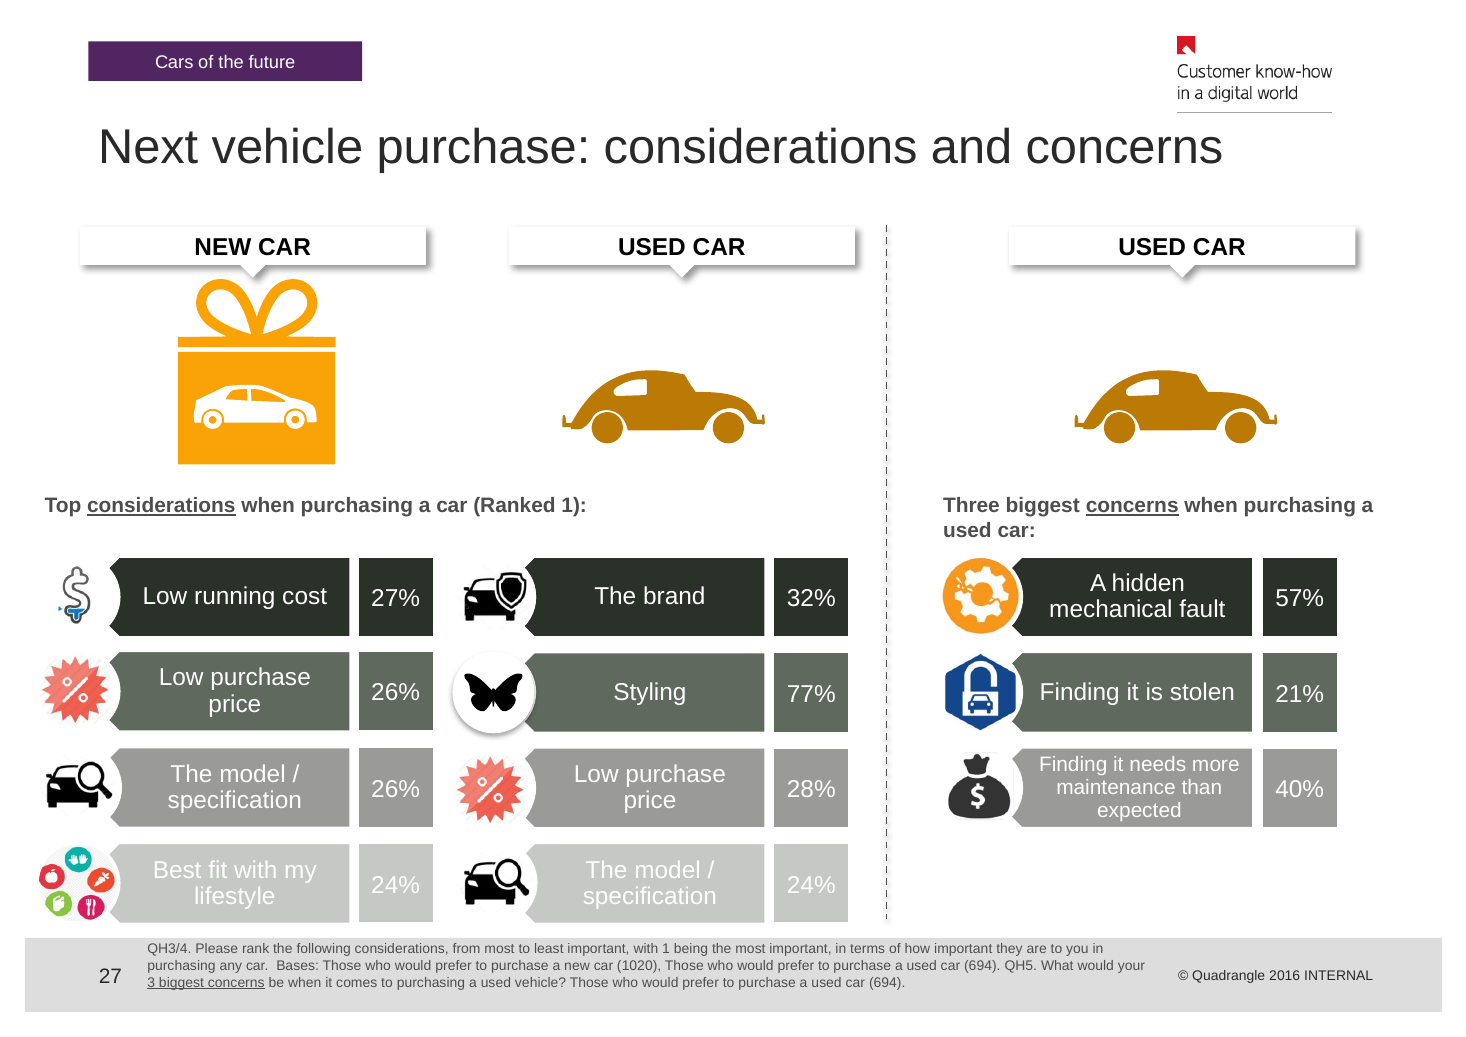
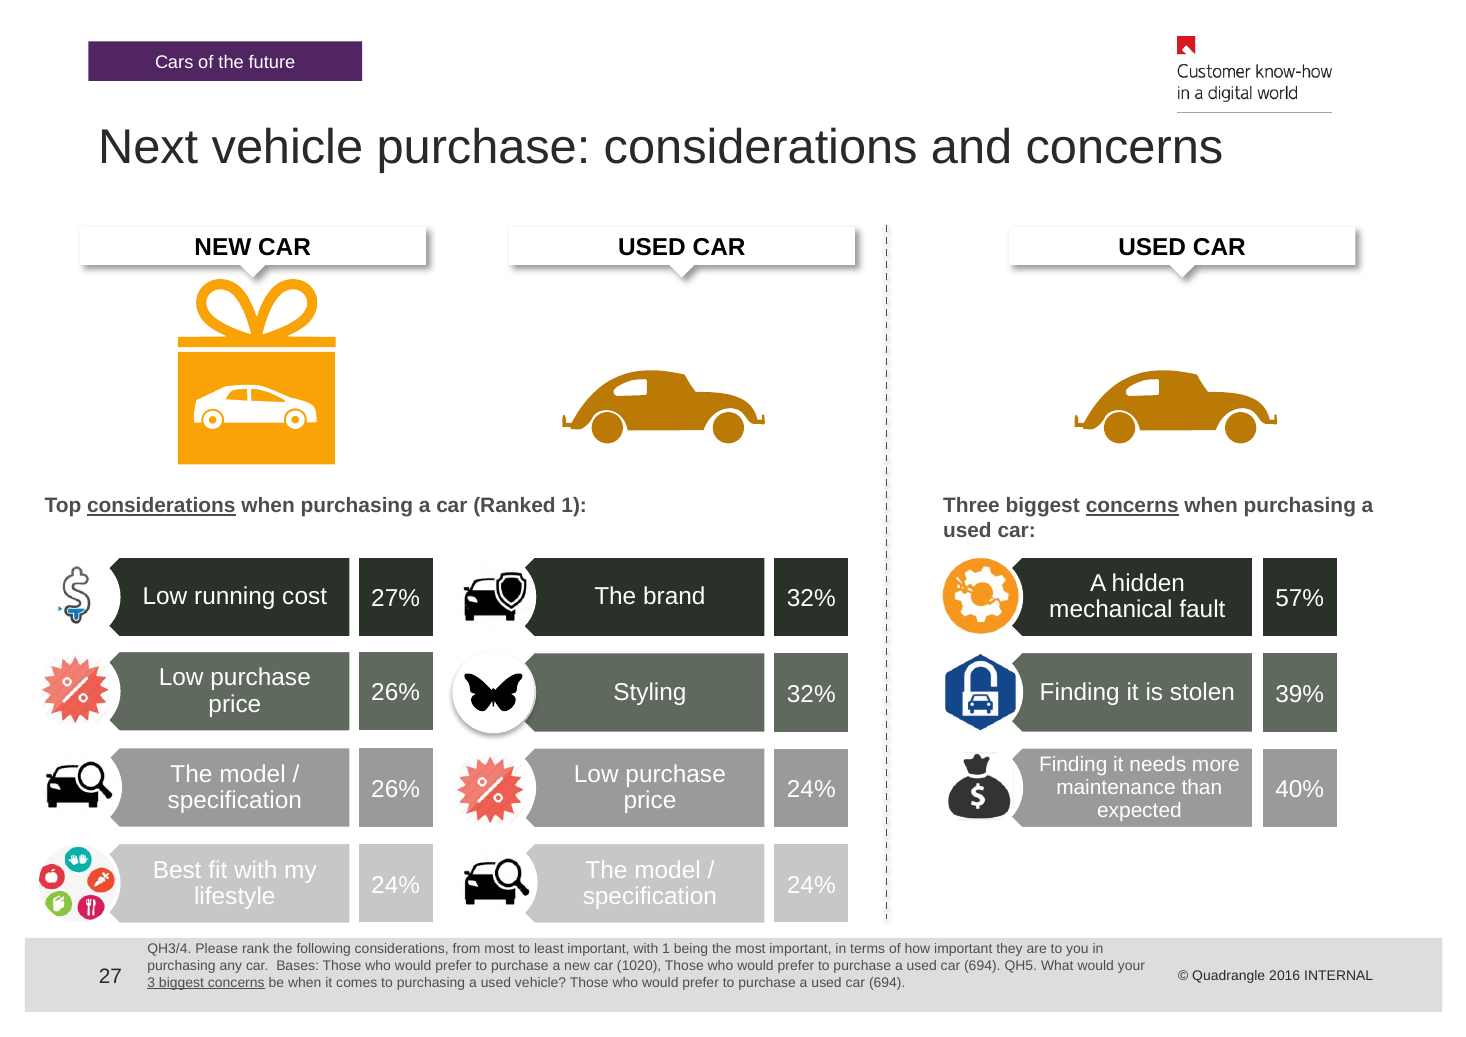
21%: 21% -> 39% (1300, 694)
26% 77%: 77% -> 32% (811, 694)
28%: 28% -> 24% (811, 790)
